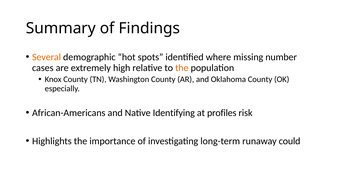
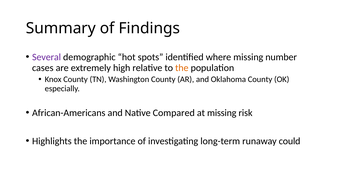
Several colour: orange -> purple (47, 57)
Identifying: Identifying -> Compared (174, 113)
at profiles: profiles -> missing (222, 113)
